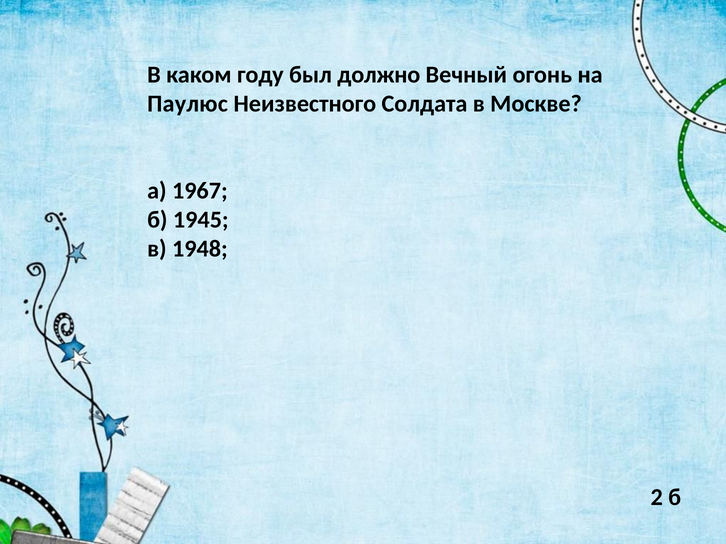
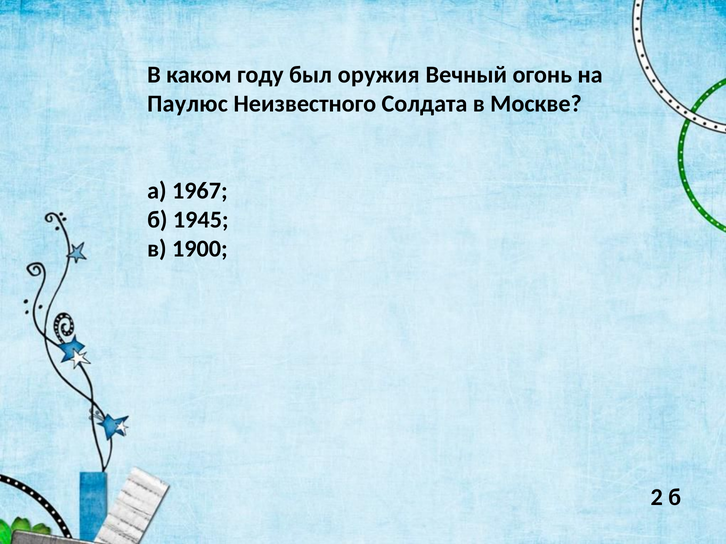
должно: должно -> оружия (379, 75)
1948: 1948 -> 1900 (200, 249)
